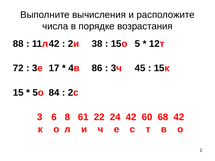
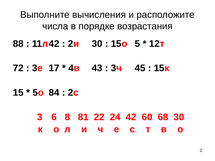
2и 38: 38 -> 30 (97, 44)
86: 86 -> 43 (97, 68)
61: 61 -> 81 (83, 117)
68 42: 42 -> 30 (179, 117)
